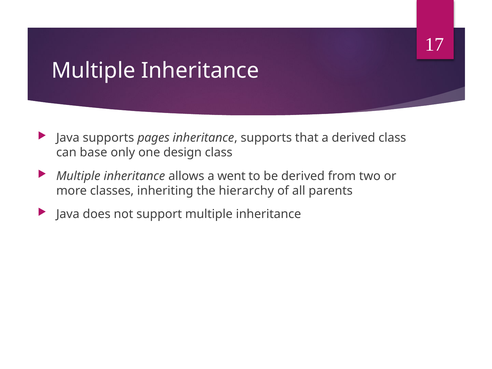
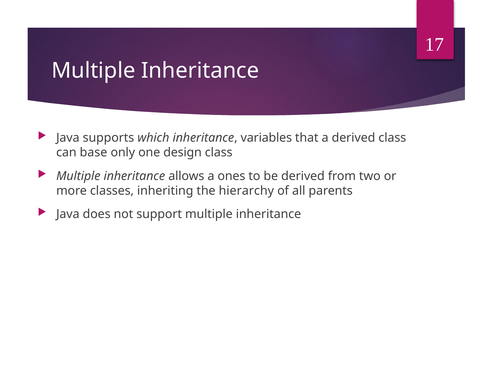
pages: pages -> which (153, 138)
inheritance supports: supports -> variables (266, 138)
went: went -> ones (231, 176)
